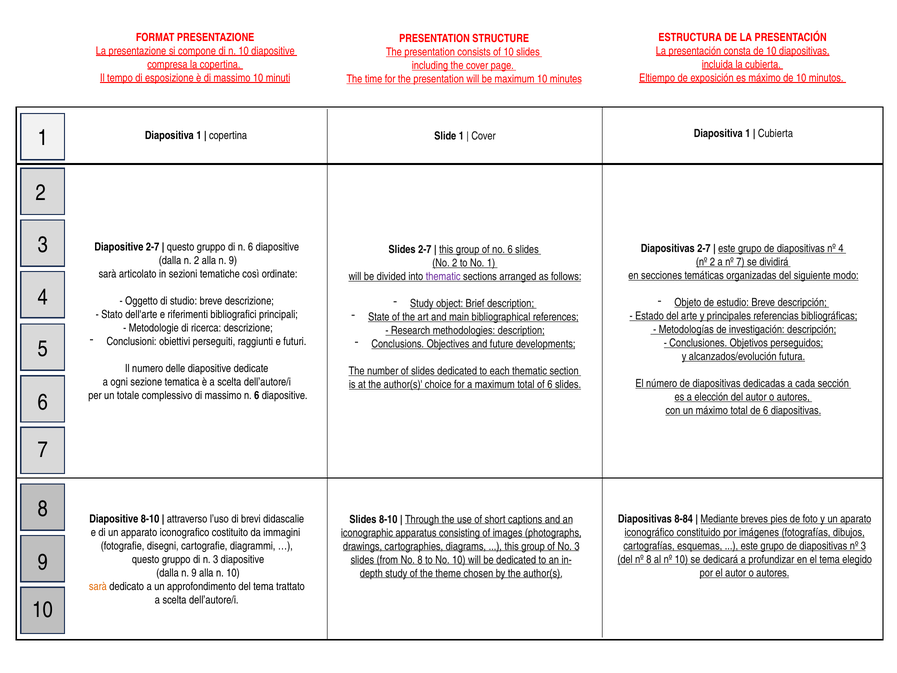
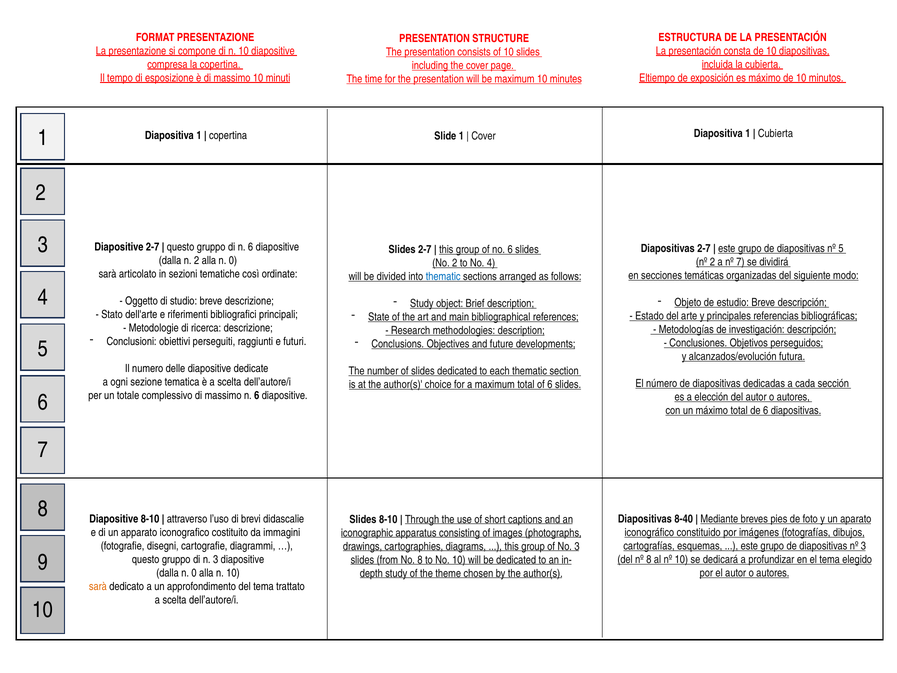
nº 4: 4 -> 5 (841, 249)
alla n 9: 9 -> 0 (233, 261)
No 1: 1 -> 4 (491, 263)
thematic colour: purple -> blue (443, 277)
8-84: 8-84 -> 8-40 (684, 519)
dalla n 9: 9 -> 0 (194, 573)
